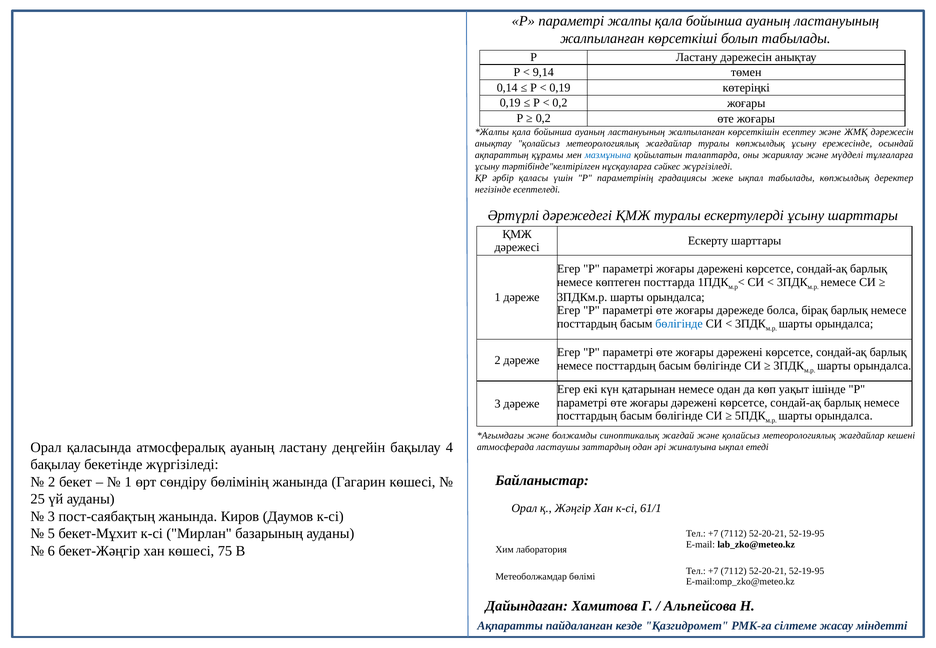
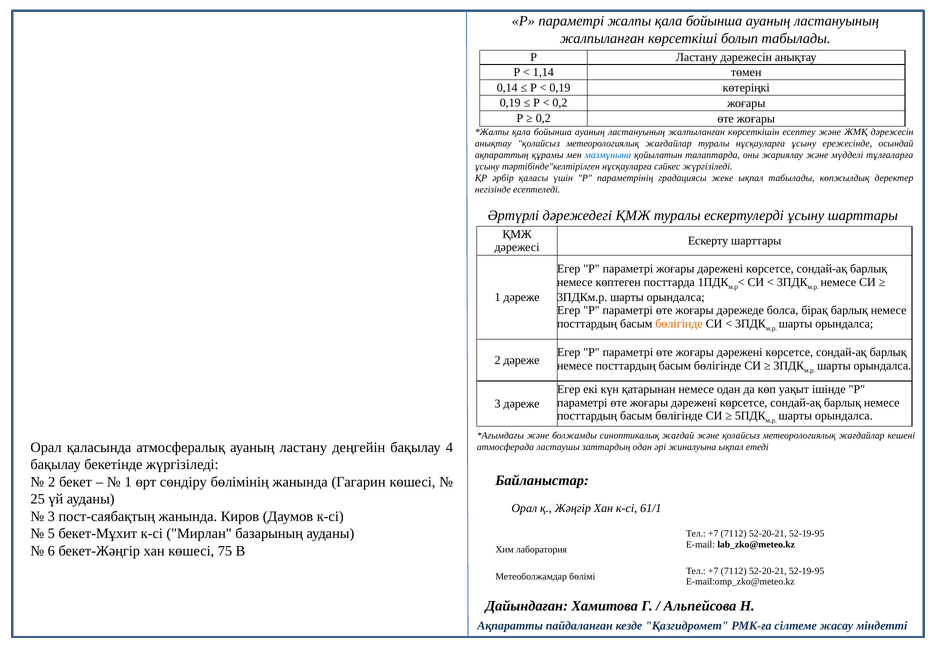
9,14: 9,14 -> 1,14 (543, 72)
туралы көпжылдық: көпжылдық -> нұсқауларға (760, 144)
бөлігінде colour: blue -> orange (679, 324)
